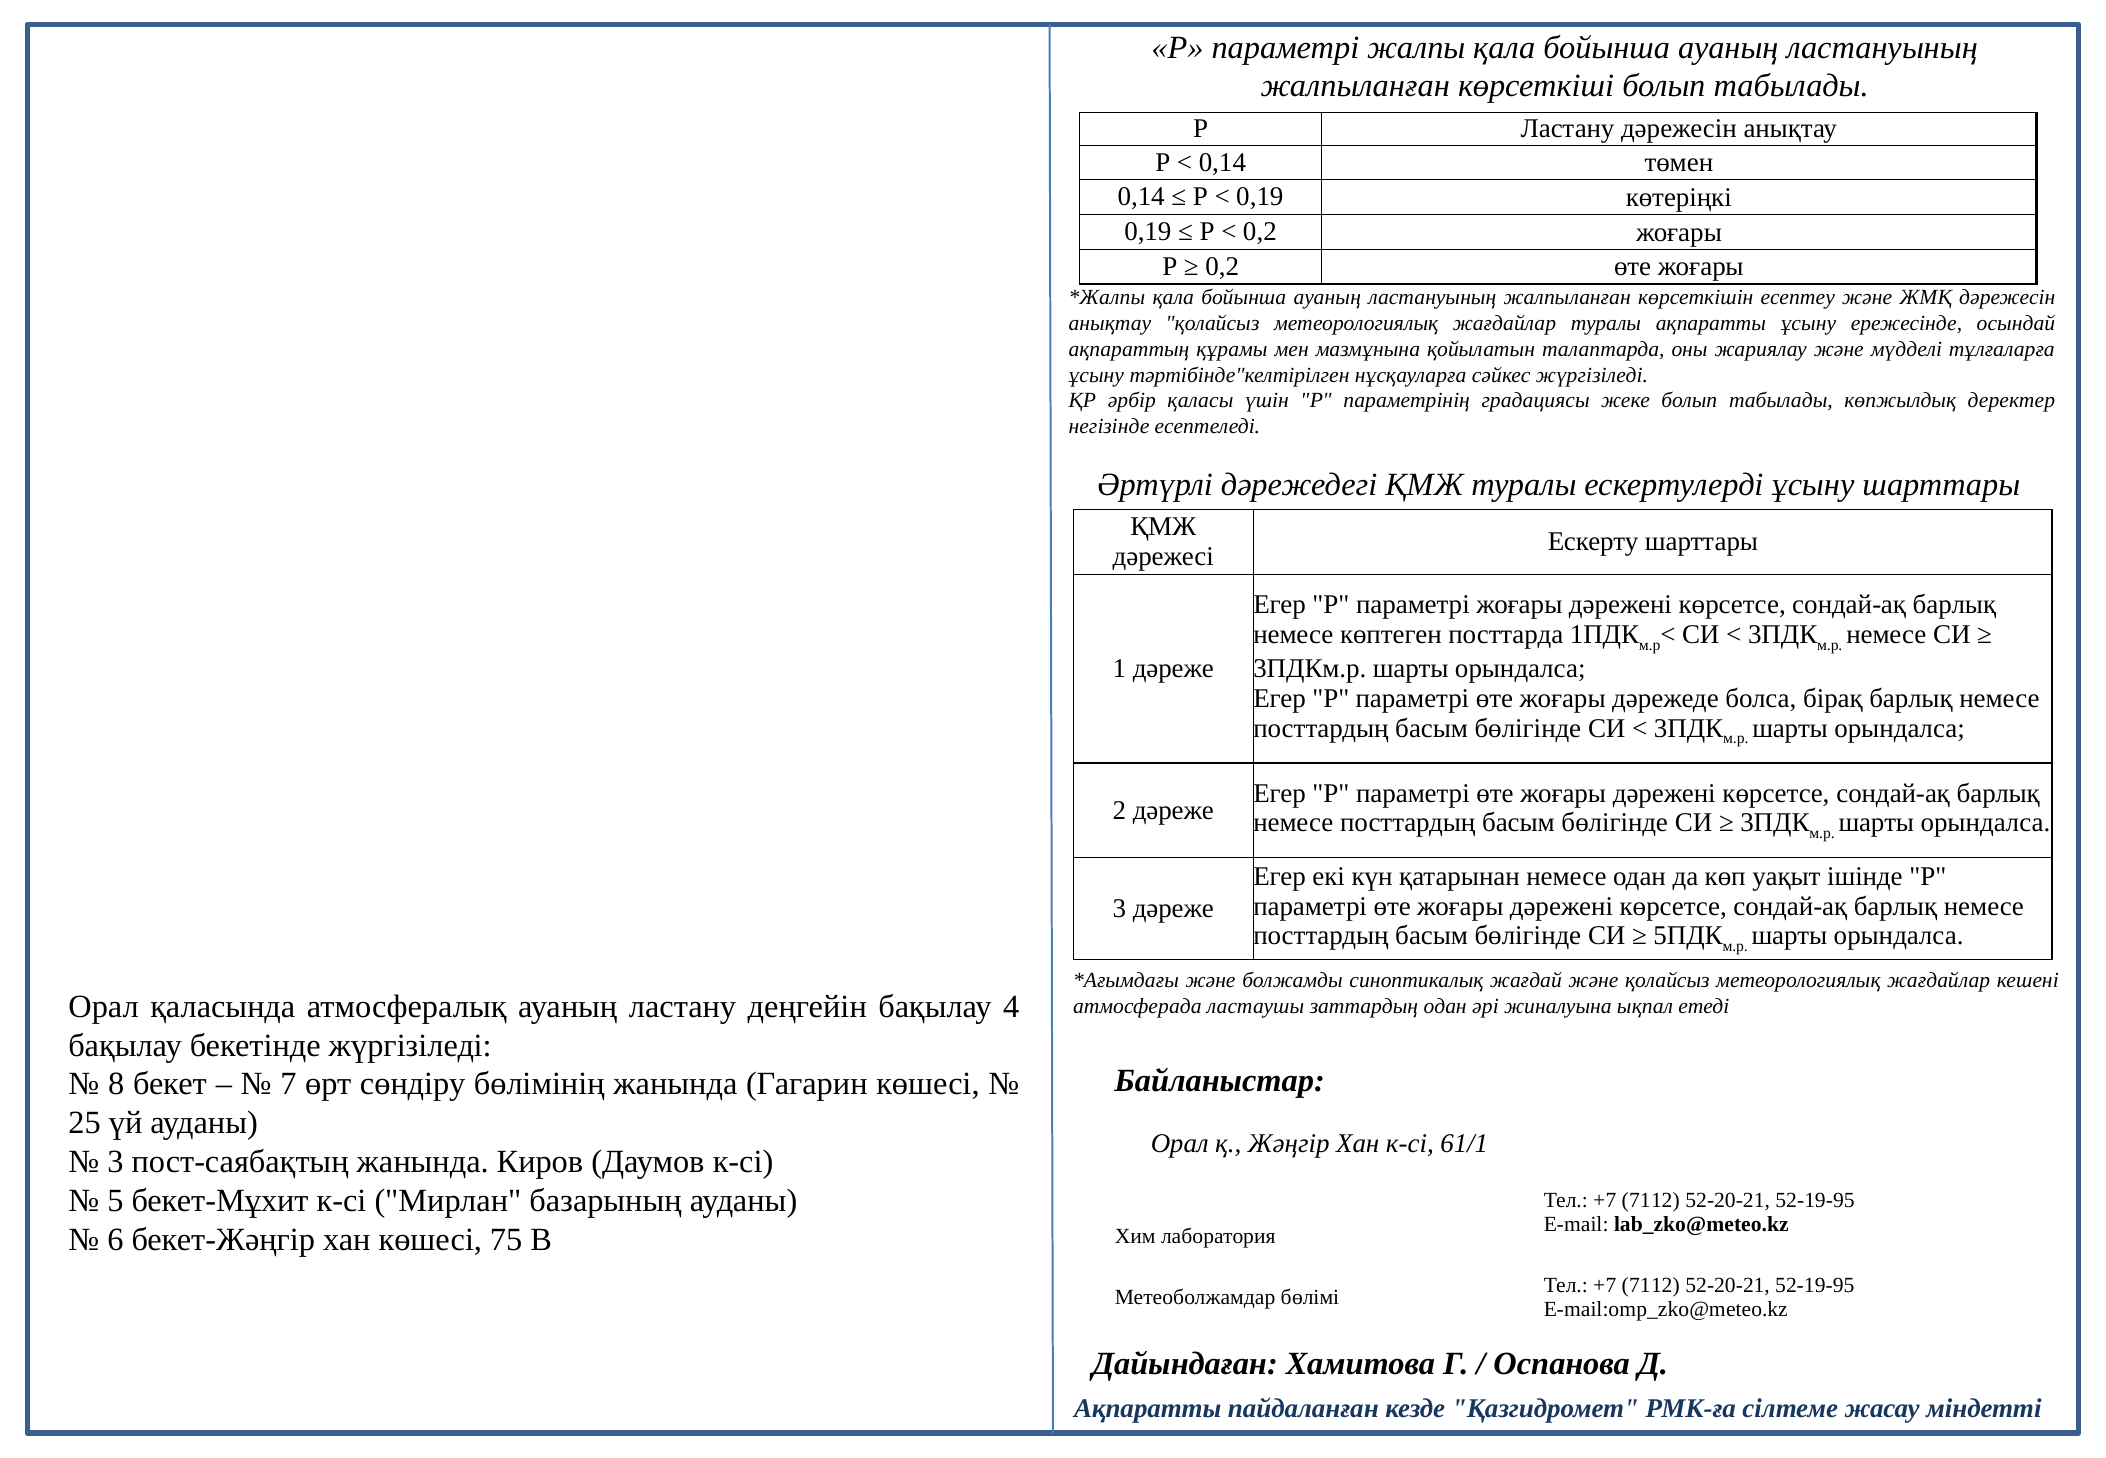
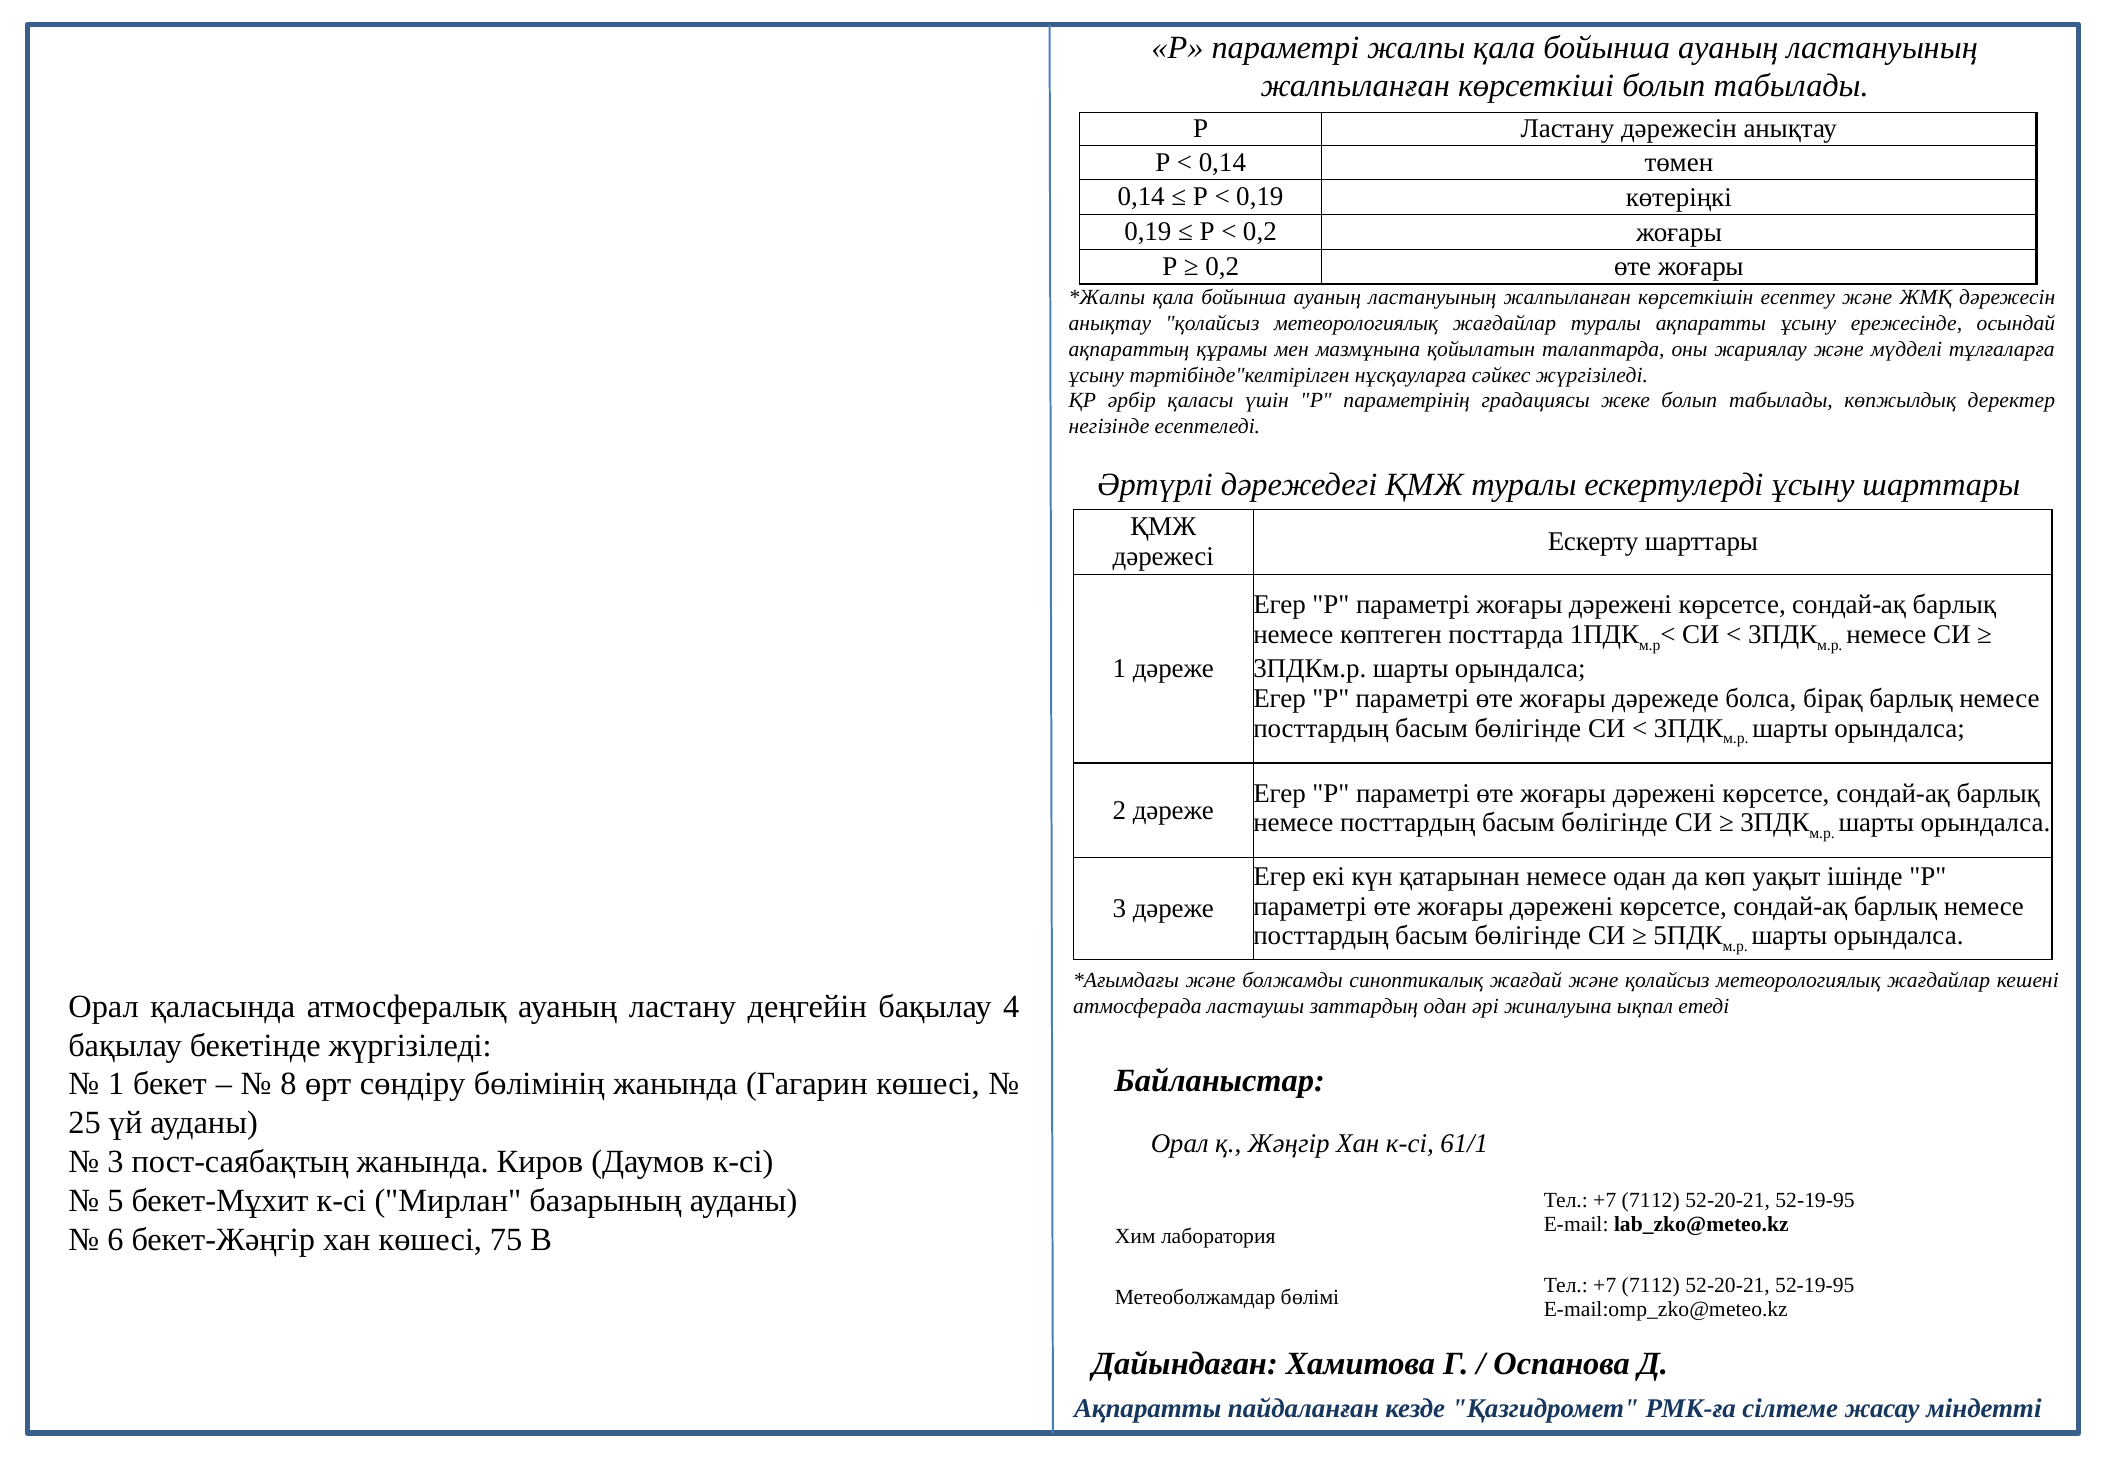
8: 8 -> 1 (116, 1084)
7: 7 -> 8 (288, 1084)
